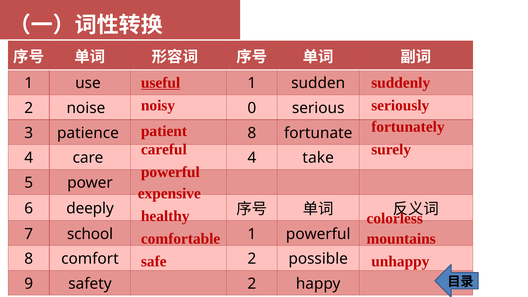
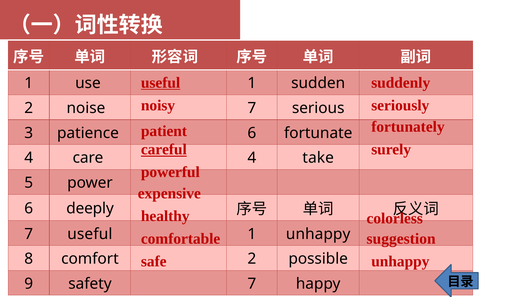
noise 0: 0 -> 7 (252, 108)
patience 8: 8 -> 6 (252, 133)
careful underline: none -> present (164, 149)
7 school: school -> useful (90, 234)
1 powerful: powerful -> unhappy (318, 234)
mountains: mountains -> suggestion (401, 239)
safety 2: 2 -> 7 (252, 284)
